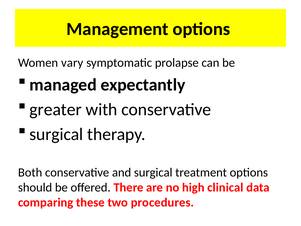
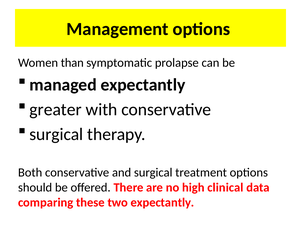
vary: vary -> than (72, 63)
two procedures: procedures -> expectantly (162, 202)
